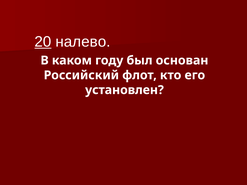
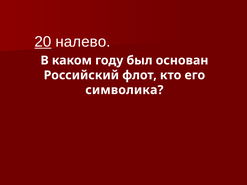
установлен: установлен -> символика (124, 90)
